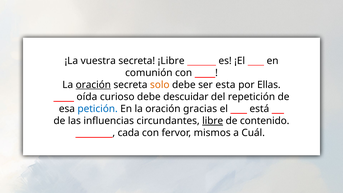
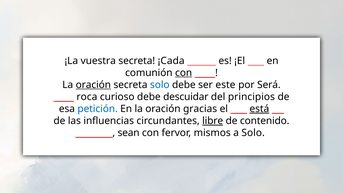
¡Libre: ¡Libre -> ¡Cada (171, 61)
con underline: none -> present (184, 73)
solo colour: orange -> blue (160, 85)
esta: esta -> este (225, 85)
Ellas: Ellas -> Será (269, 85)
oída: oída -> roca (87, 97)
repetición: repetición -> principios (251, 97)
está underline: none -> present (259, 109)
cada: cada -> sean (129, 133)
a Cuál: Cuál -> Solo (253, 133)
